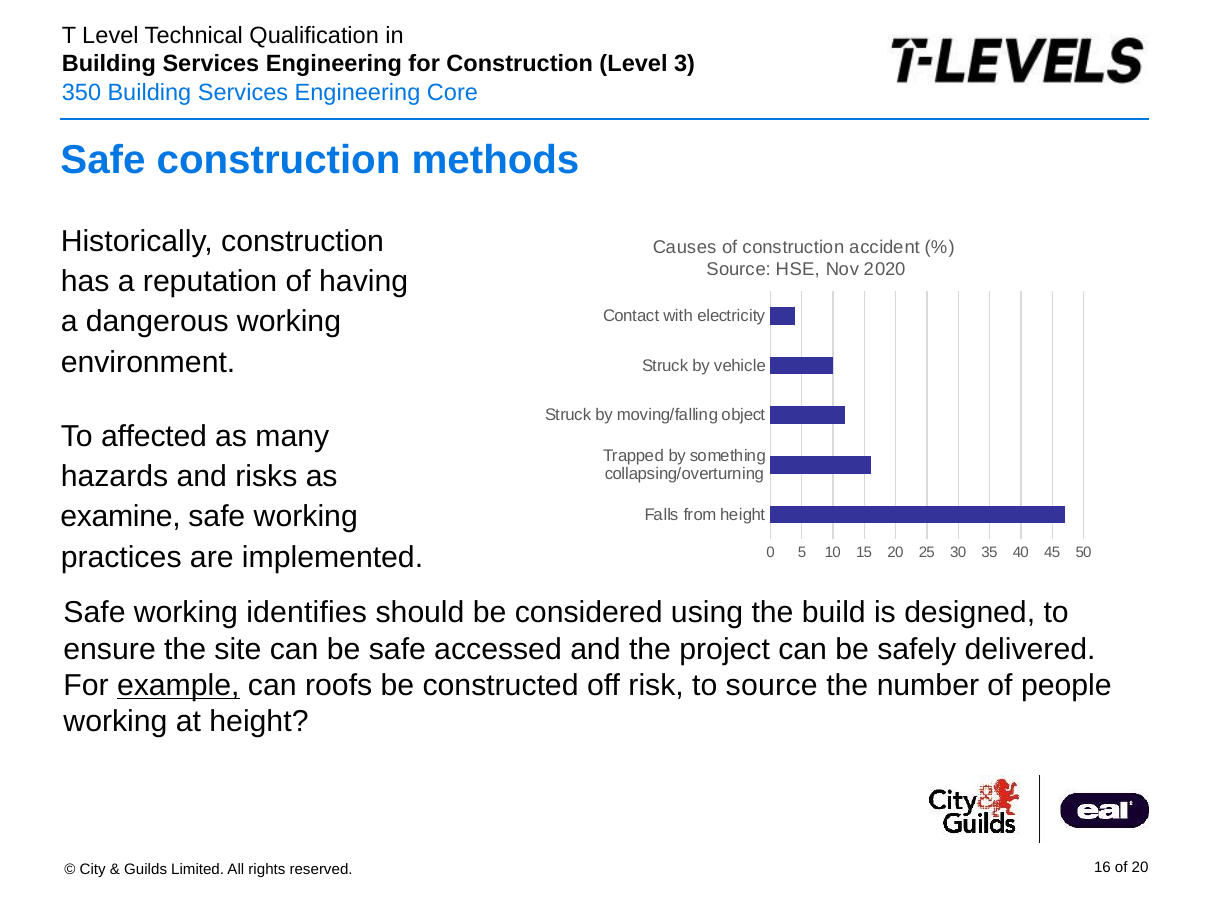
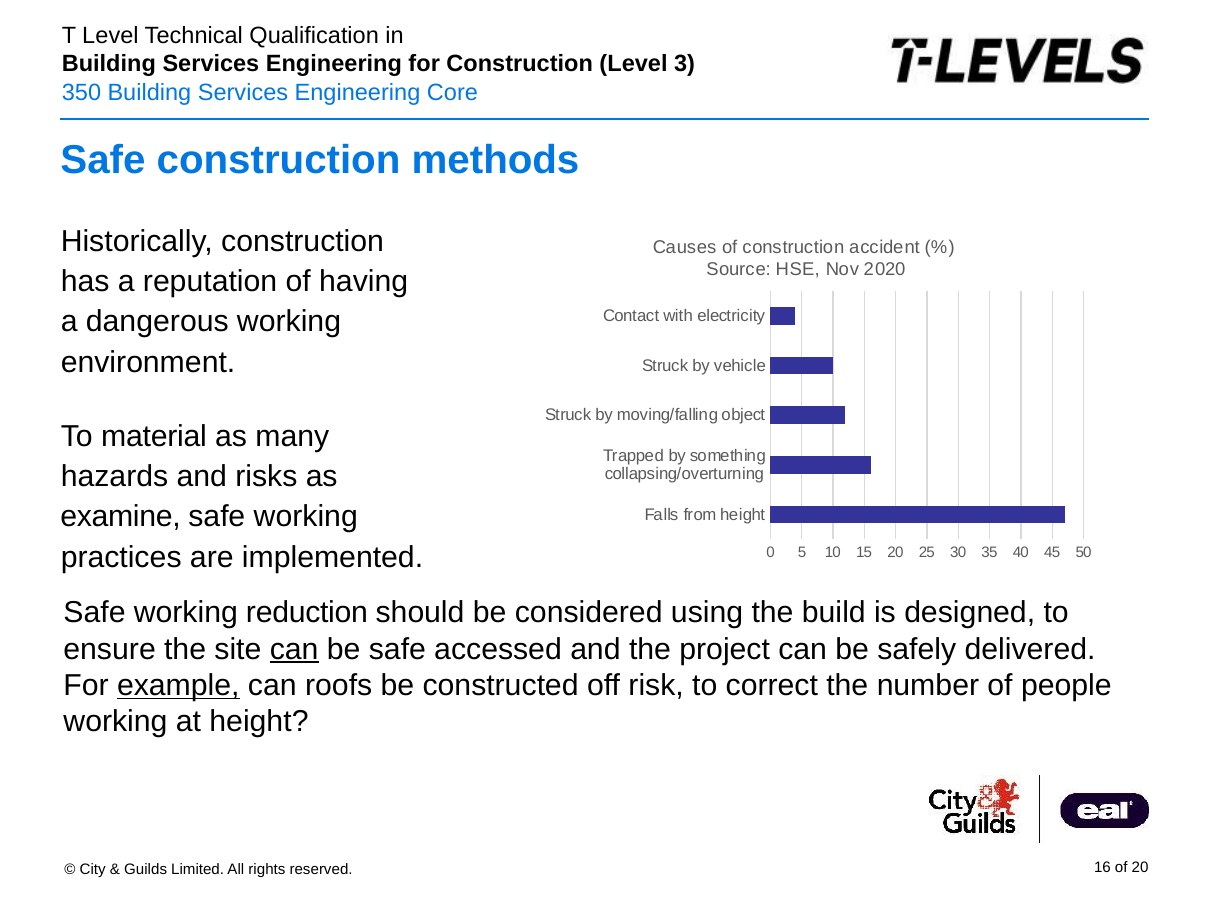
affected: affected -> material (154, 436)
identifies: identifies -> reduction (307, 613)
can underline: none -> present (294, 649)
to source: source -> correct (772, 685)
